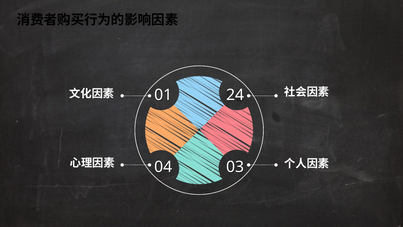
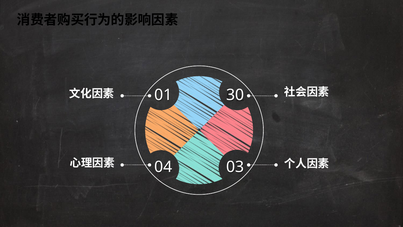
24: 24 -> 30 (235, 95)
